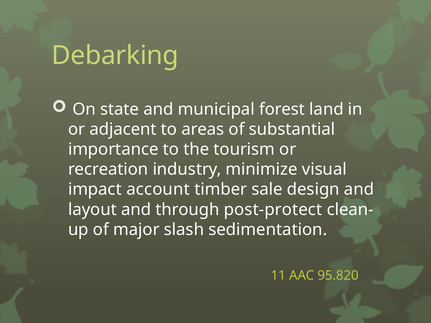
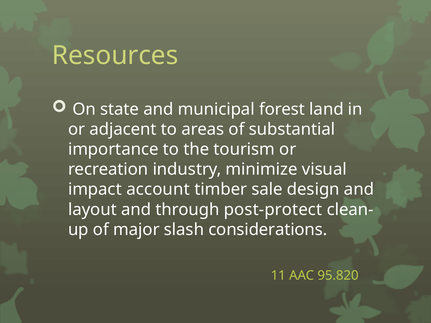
Debarking: Debarking -> Resources (115, 55)
sedimentation: sedimentation -> considerations (268, 230)
